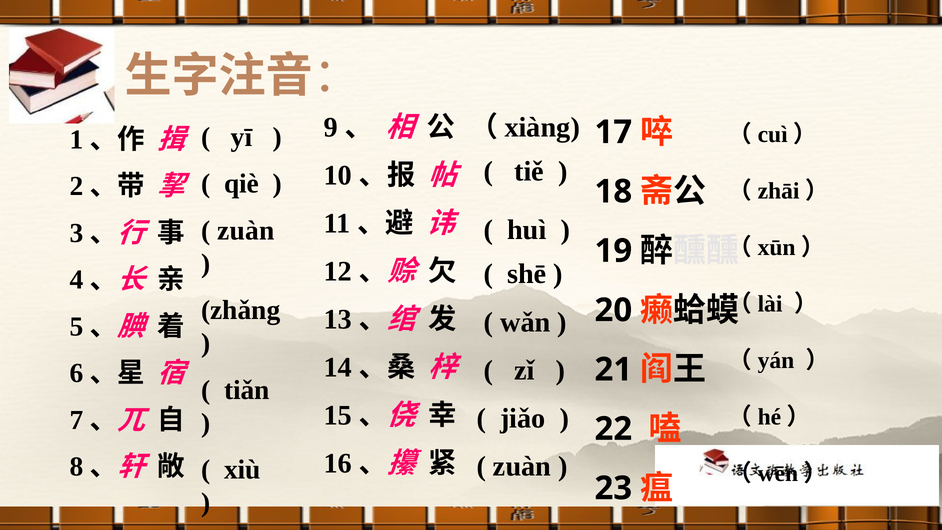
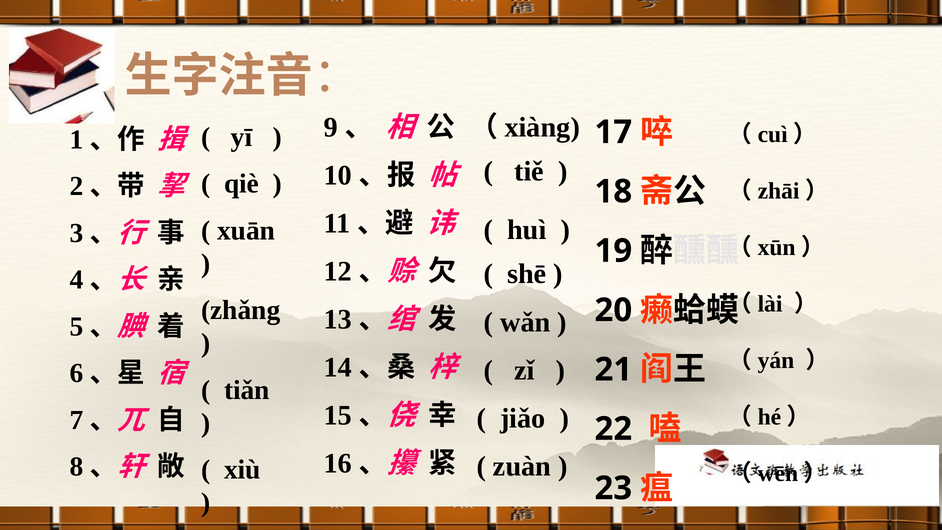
zuàn: zuàn -> xuān (246, 230)
